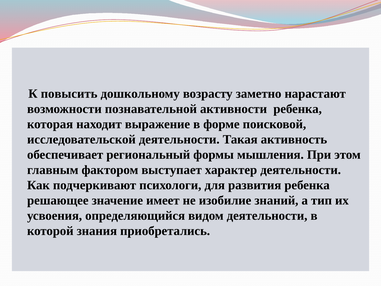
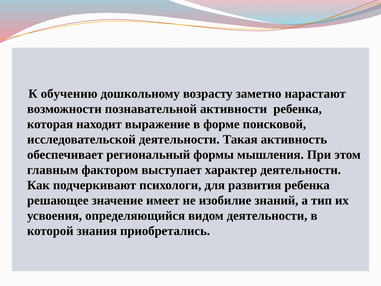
повысить: повысить -> обучению (69, 94)
